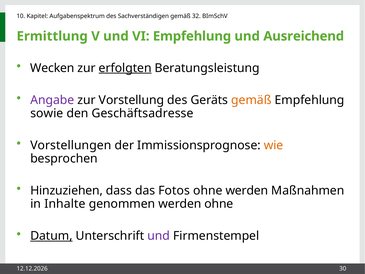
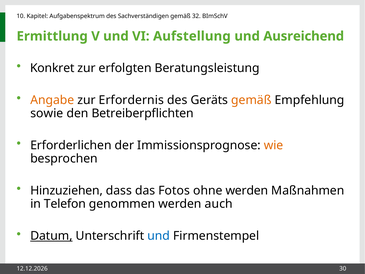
VI Empfehlung: Empfehlung -> Aufstellung (192, 36)
Wecken: Wecken -> Konkret (52, 68)
erfolgten underline: present -> none (125, 68)
Angabe colour: purple -> orange (52, 100)
Vorstellung: Vorstellung -> Erfordernis (131, 100)
Geschäftsadresse: Geschäftsadresse -> Betreiberpflichten (143, 113)
Vorstellungen: Vorstellungen -> Erforderlichen (71, 145)
Inhalte: Inhalte -> Telefon (65, 204)
werden ohne: ohne -> auch (219, 204)
und colour: purple -> blue (159, 236)
